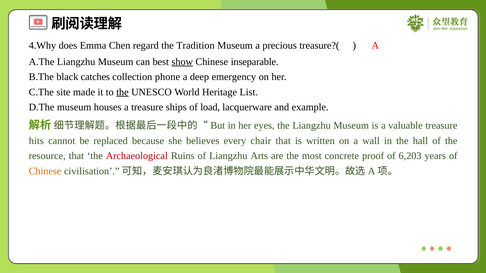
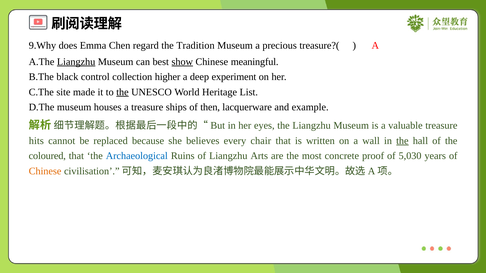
4.Why: 4.Why -> 9.Why (42, 46)
Liangzhu underline: none -> present (76, 62)
inseparable: inseparable -> meaningful (255, 62)
catches: catches -> control (95, 77)
phone: phone -> higher (168, 77)
emergency: emergency -> experiment (234, 77)
load: load -> then (210, 107)
the underline: none -> present (402, 141)
resource: resource -> coloured (47, 156)
Archaeological colour: red -> blue (137, 156)
6,203: 6,203 -> 5,030 (410, 156)
